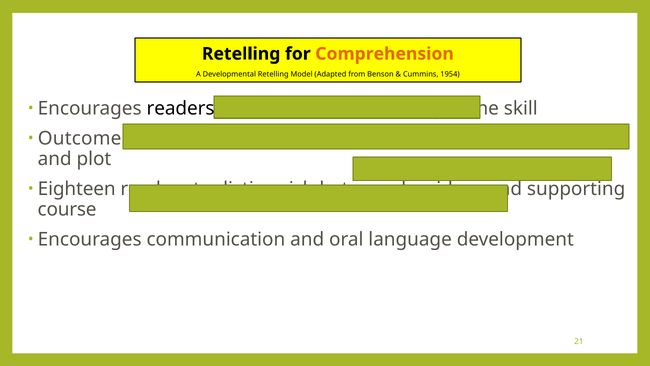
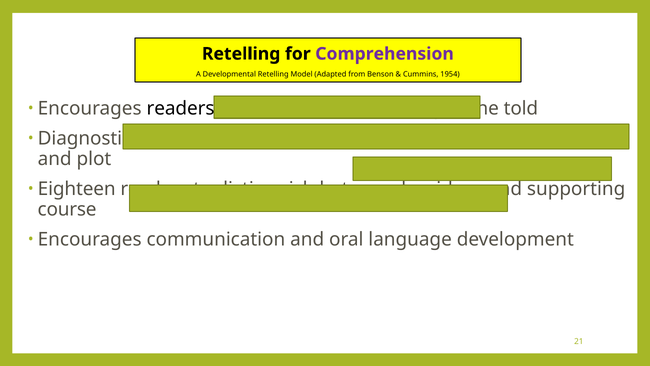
Comprehension colour: orange -> purple (385, 54)
skill: skill -> told (521, 108)
Outcomes: Outcomes -> Diagnostic (84, 138)
